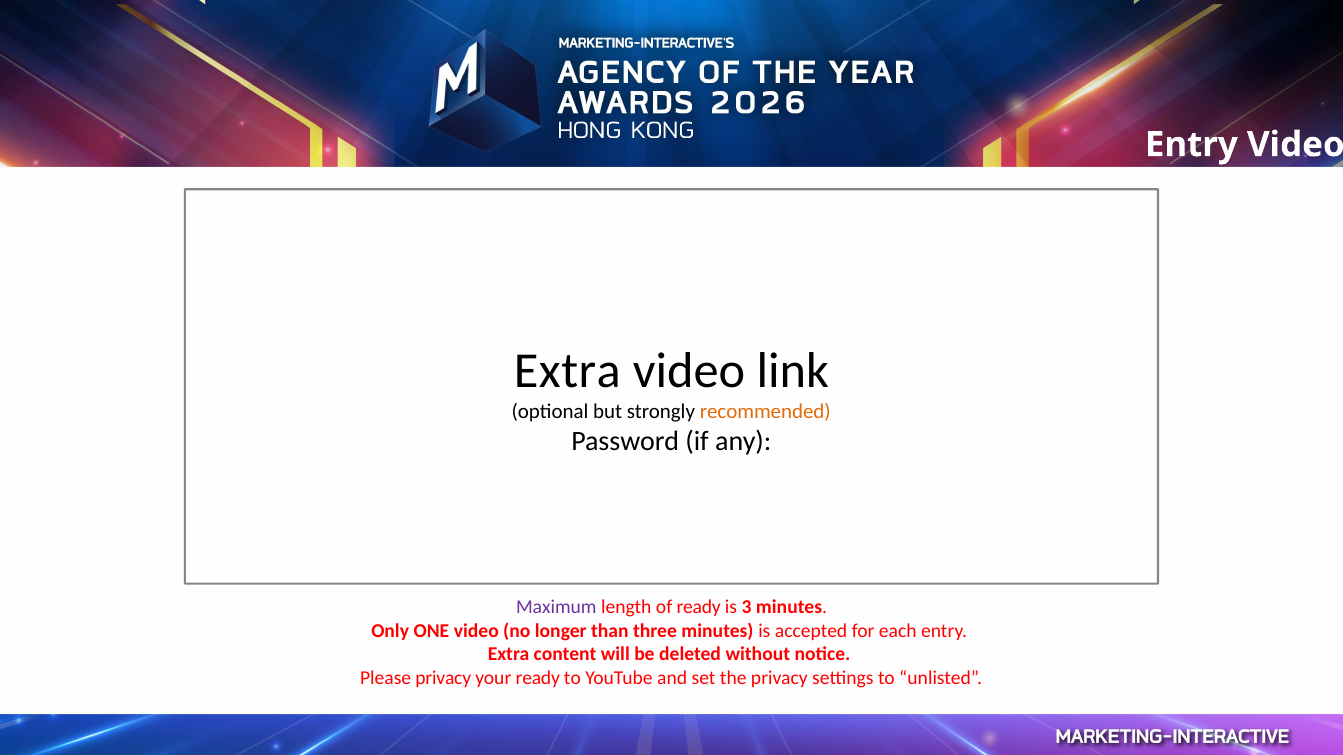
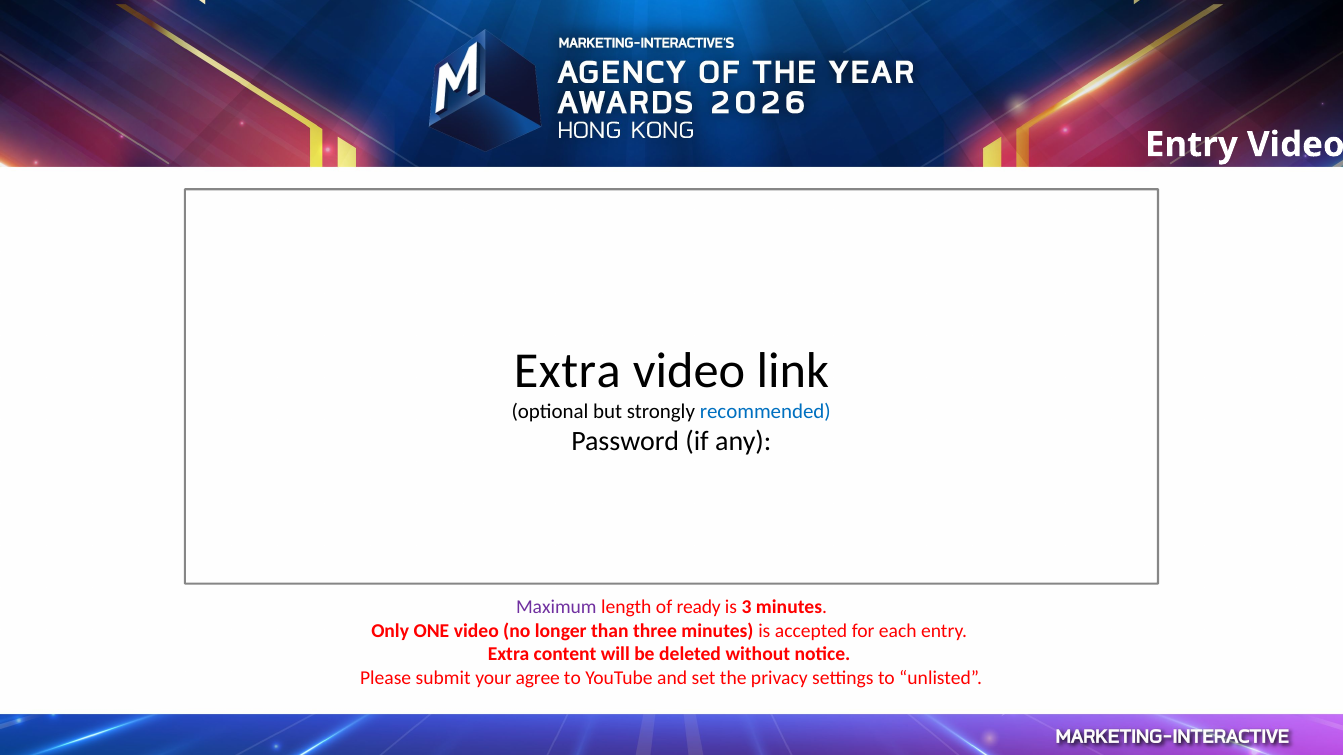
recommended colour: orange -> blue (765, 412)
Please privacy: privacy -> submit (443, 678)
your ready: ready -> agree (538, 678)
